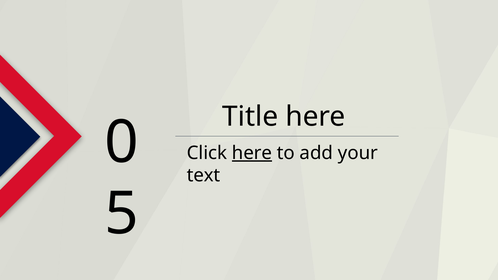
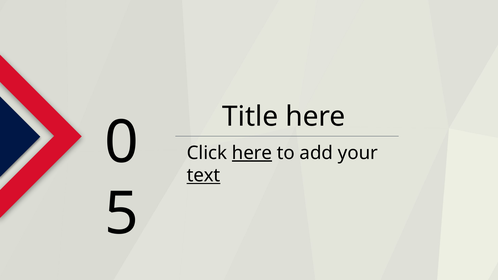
text underline: none -> present (204, 175)
